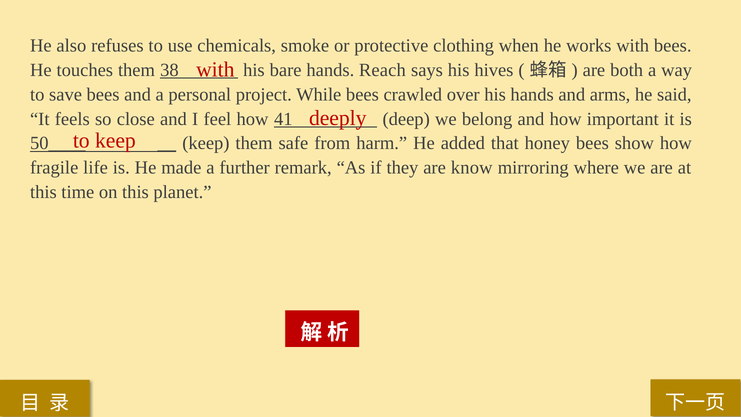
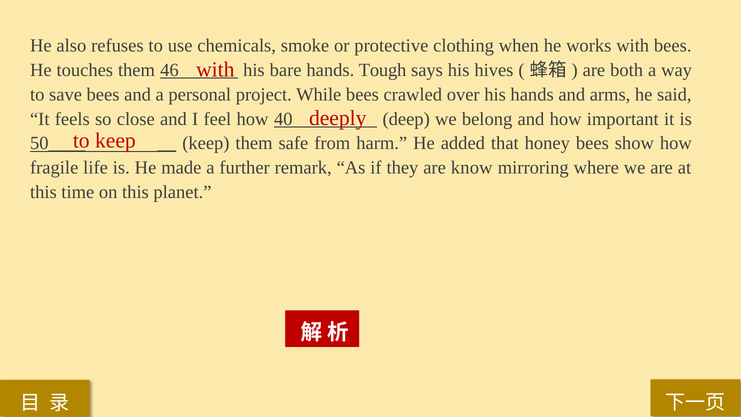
38: 38 -> 46 (169, 70)
Reach: Reach -> Tough (383, 70)
41: 41 -> 40 (283, 119)
